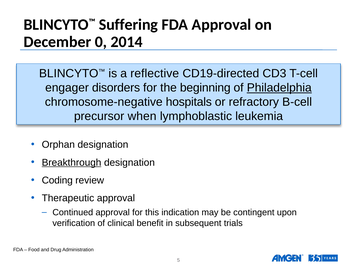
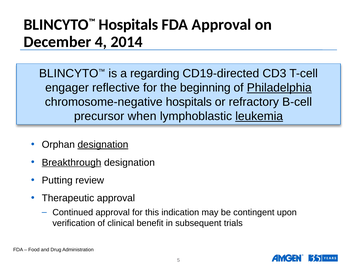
BLINCYTO™ Suffering: Suffering -> Hospitals (128, 25)
0: 0 -> 4 (101, 42)
reflective: reflective -> regarding (155, 73)
disorders: disorders -> reflective (116, 88)
leukemia underline: none -> present (259, 116)
designation underline: none -> present (103, 144)
Coding: Coding -> Putting (57, 180)
